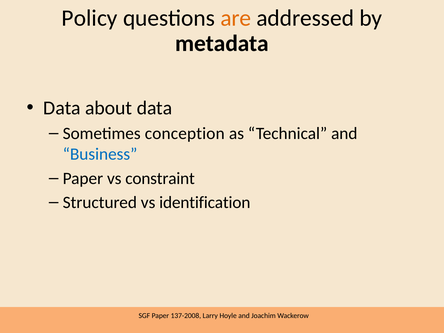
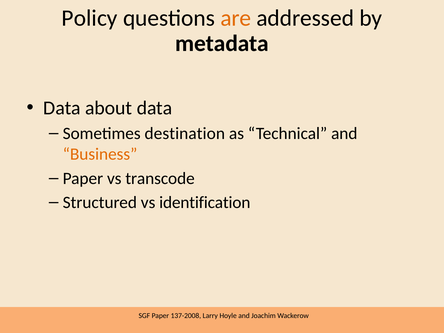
conception: conception -> destination (185, 133)
Business colour: blue -> orange (100, 154)
constraint: constraint -> transcode (160, 178)
